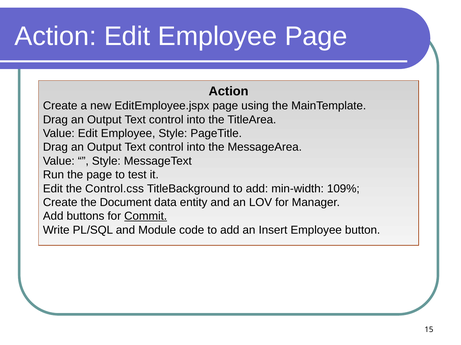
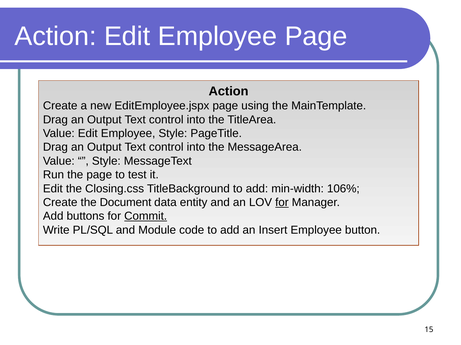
Control.css: Control.css -> Closing.css (115, 189)
109%: 109% -> 106% (343, 189)
for underline: none -> present (282, 203)
